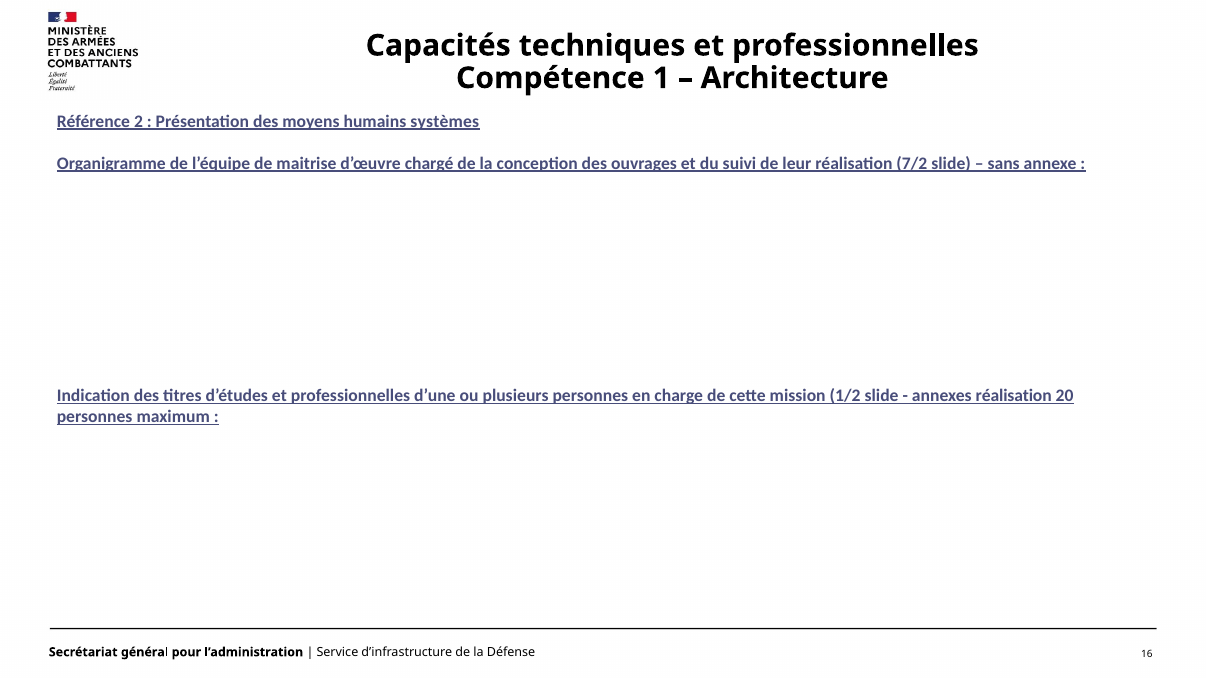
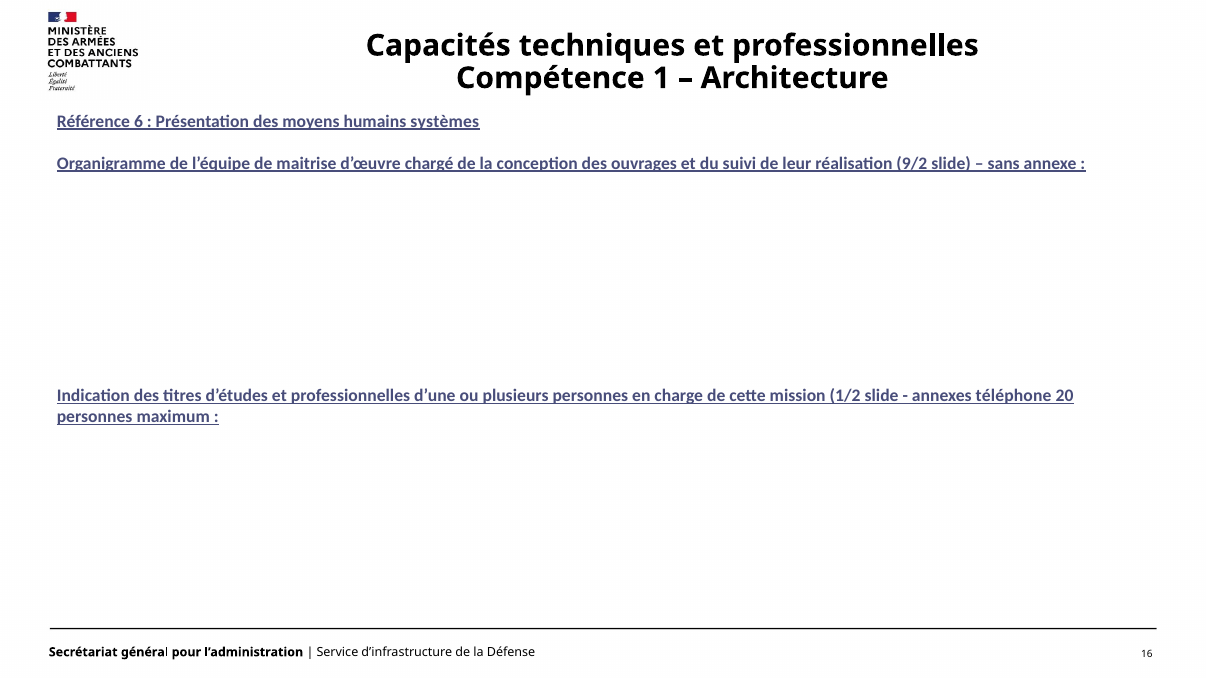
2: 2 -> 6 (138, 121)
7/2: 7/2 -> 9/2 (912, 164)
annexes réalisation: réalisation -> téléphone (1014, 396)
